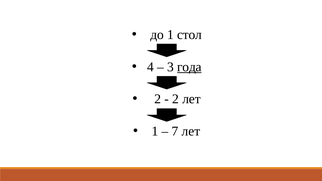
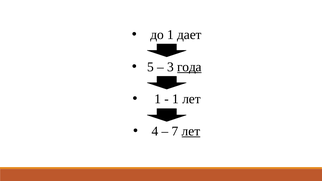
стол: стол -> дает (189, 35)
4: 4 -> 5 (150, 67)
2: 2 -> 1 (158, 99)
2: 2 -> 1 (176, 99)
1: 1 -> 4 (155, 131)
лет underline: none -> present (191, 131)
